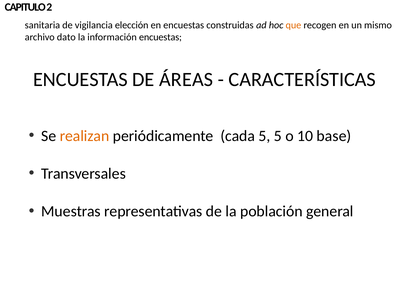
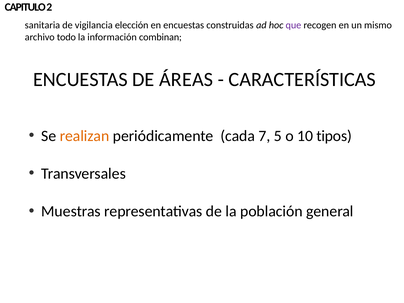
que colour: orange -> purple (293, 25)
dato: dato -> todo (66, 37)
información encuestas: encuestas -> combinan (160, 37)
cada 5: 5 -> 7 (264, 136)
base: base -> tipos (334, 136)
